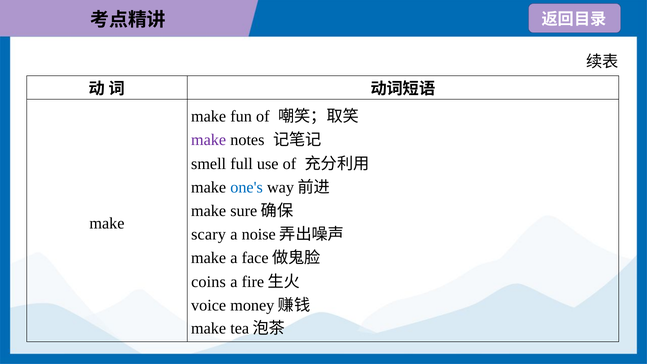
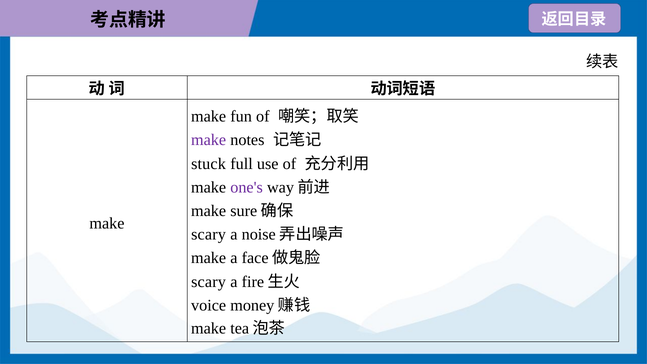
smell: smell -> stuck (209, 164)
one's colour: blue -> purple (247, 187)
coins: coins -> scary (209, 282)
